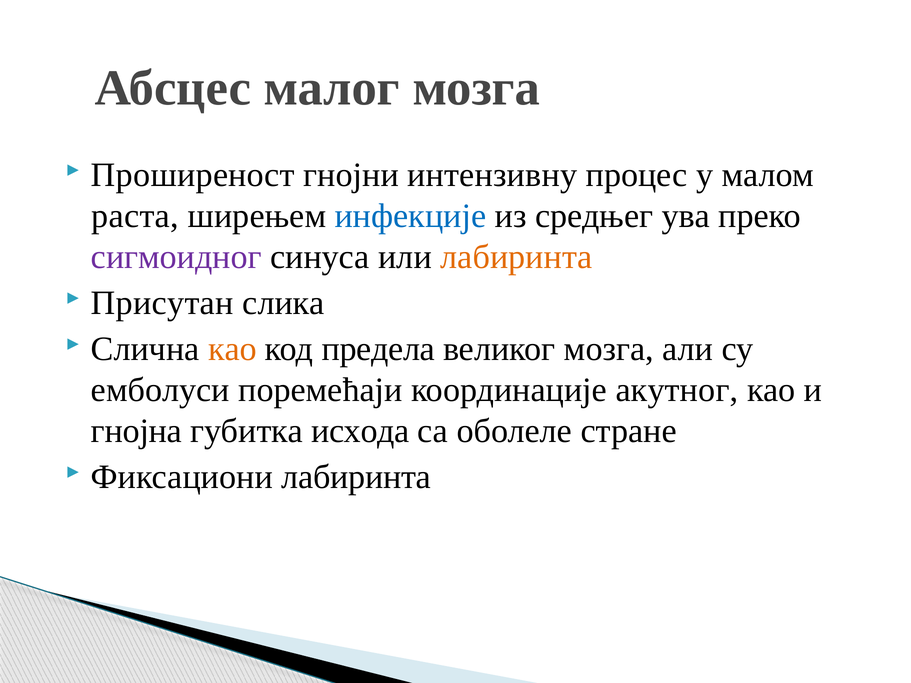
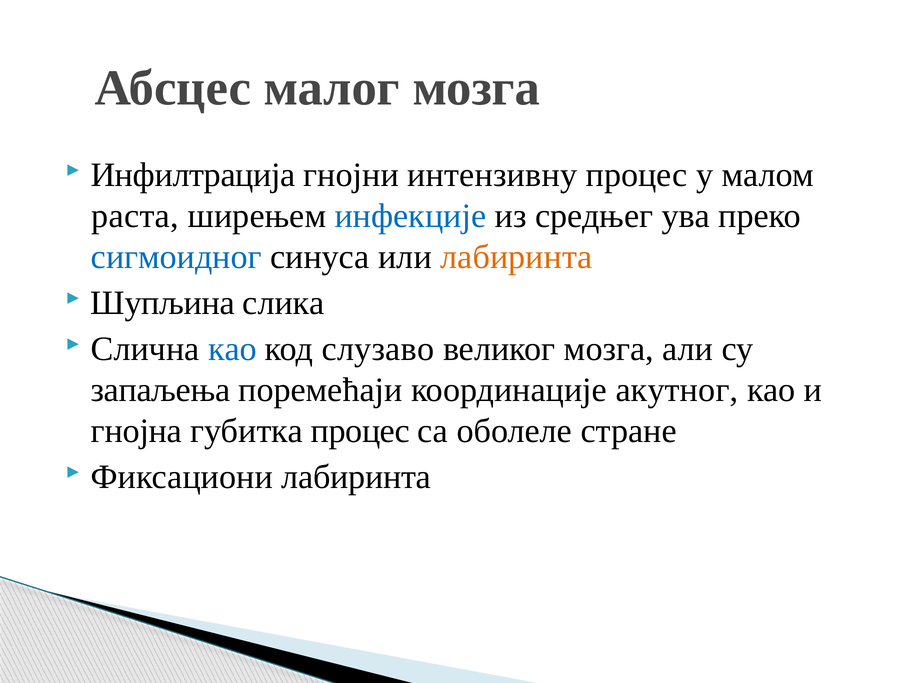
Проширеност: Проширеност -> Инфилтрација (193, 175)
сигмоидног colour: purple -> blue (176, 257)
Присутан: Присутан -> Шупљина (163, 303)
као colour: orange -> blue (232, 349)
предела: предела -> слузаво (378, 349)
емболуси: емболуси -> запаљења (161, 390)
губитка исхода: исхода -> процес (360, 431)
